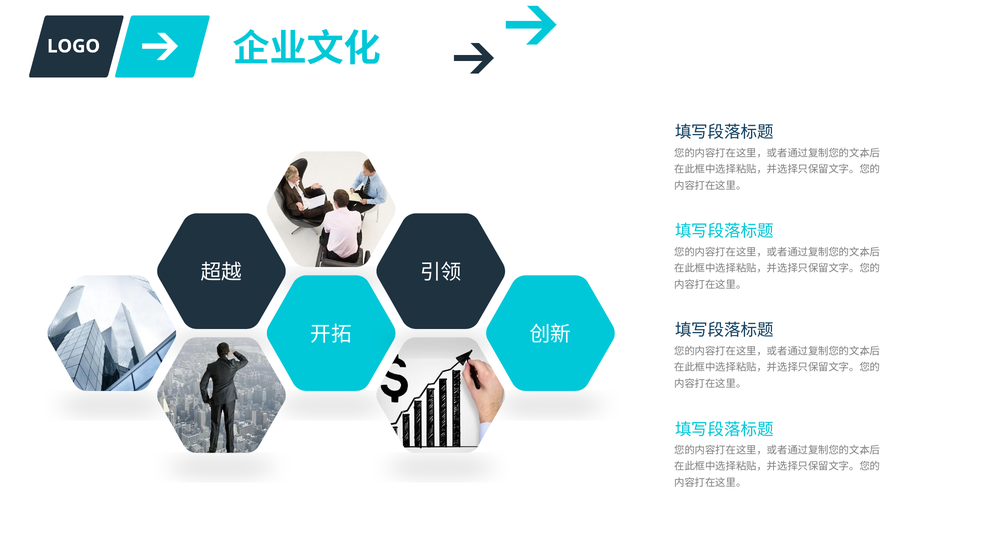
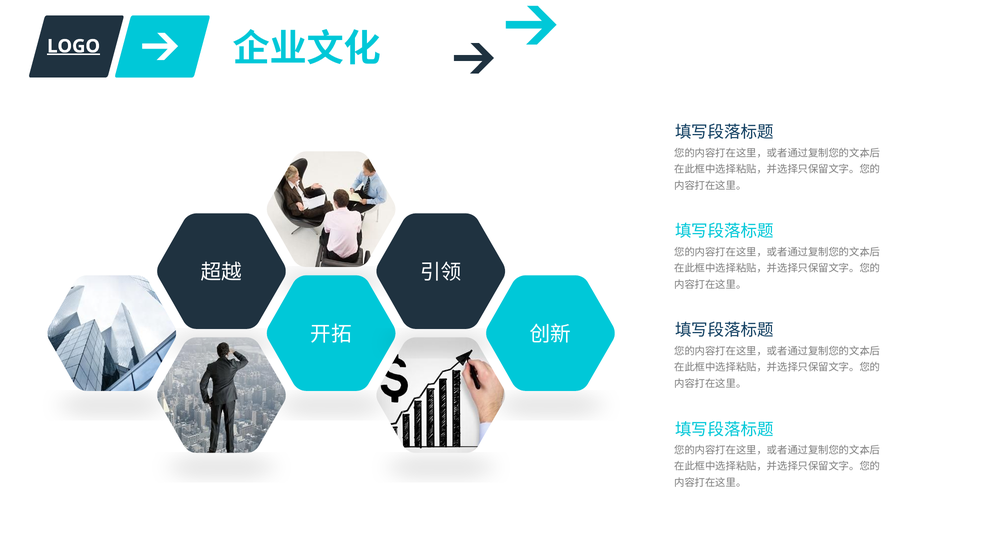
LOGO underline: none -> present (74, 46)
